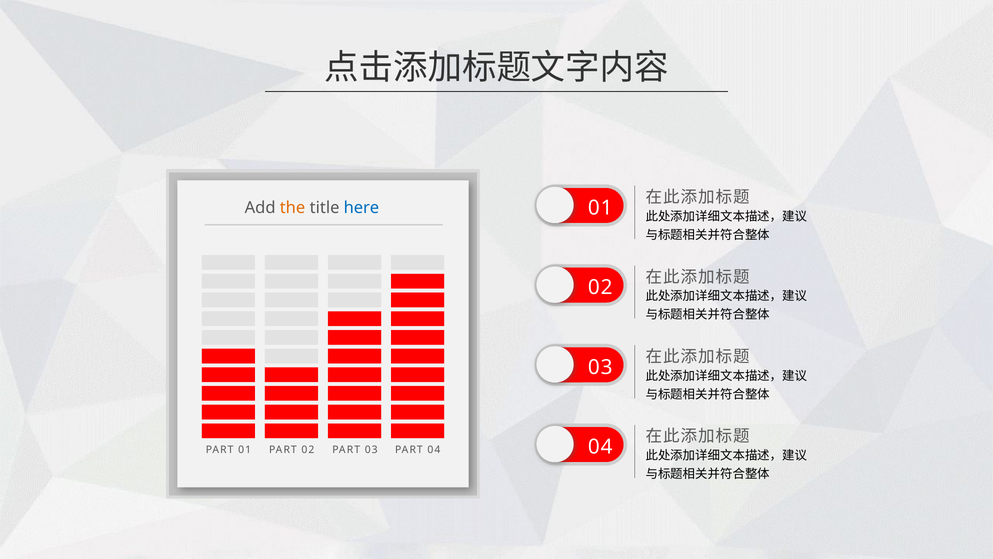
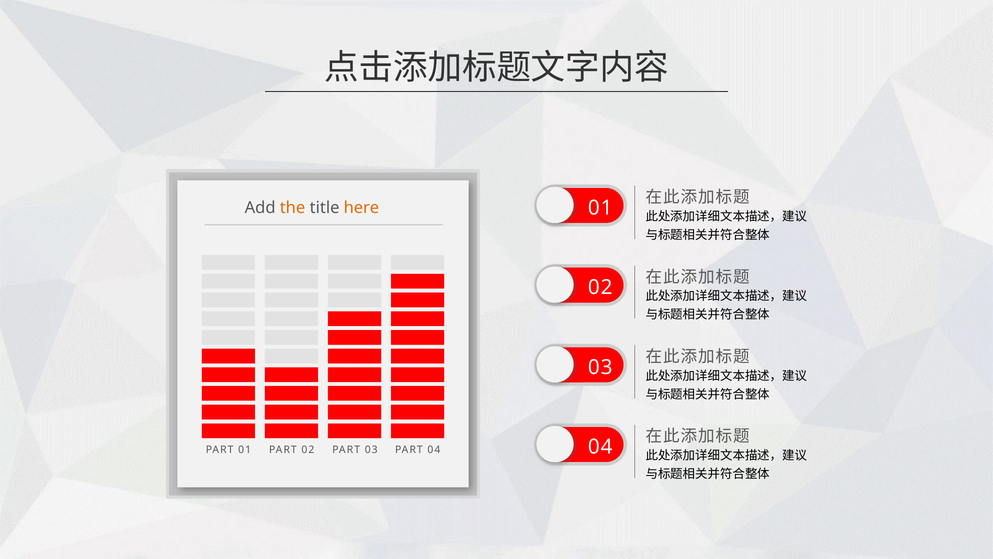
here colour: blue -> orange (361, 207)
